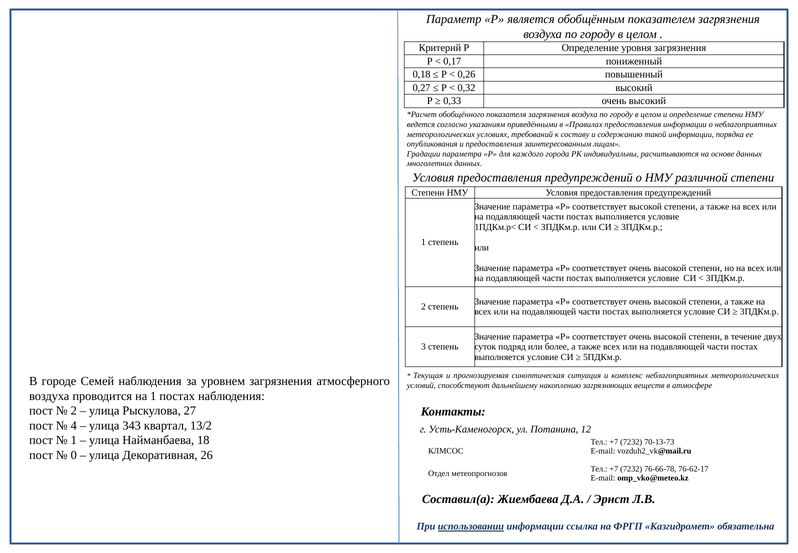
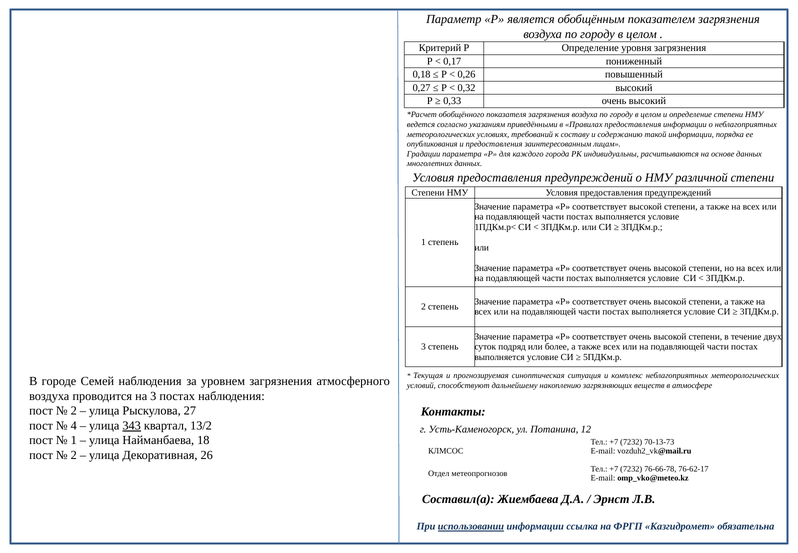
на 1: 1 -> 3 (153, 396)
343 underline: none -> present (132, 425)
0: 0 -> 2 (74, 455)
